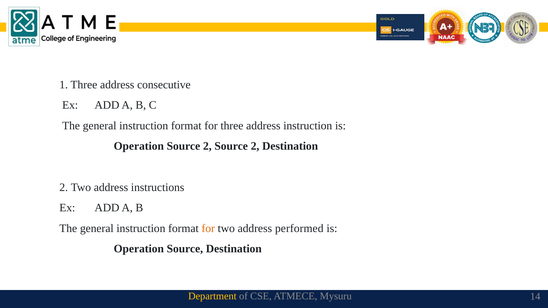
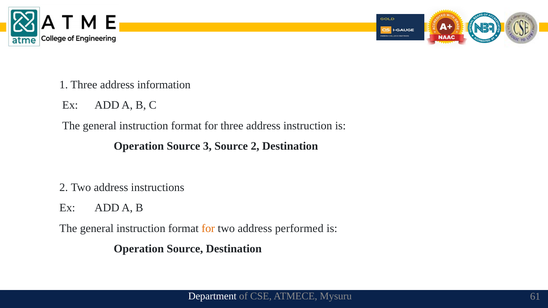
consecutive: consecutive -> information (164, 85)
Operation Source 2: 2 -> 3 (207, 146)
Department colour: yellow -> white (212, 296)
14: 14 -> 61 (535, 297)
